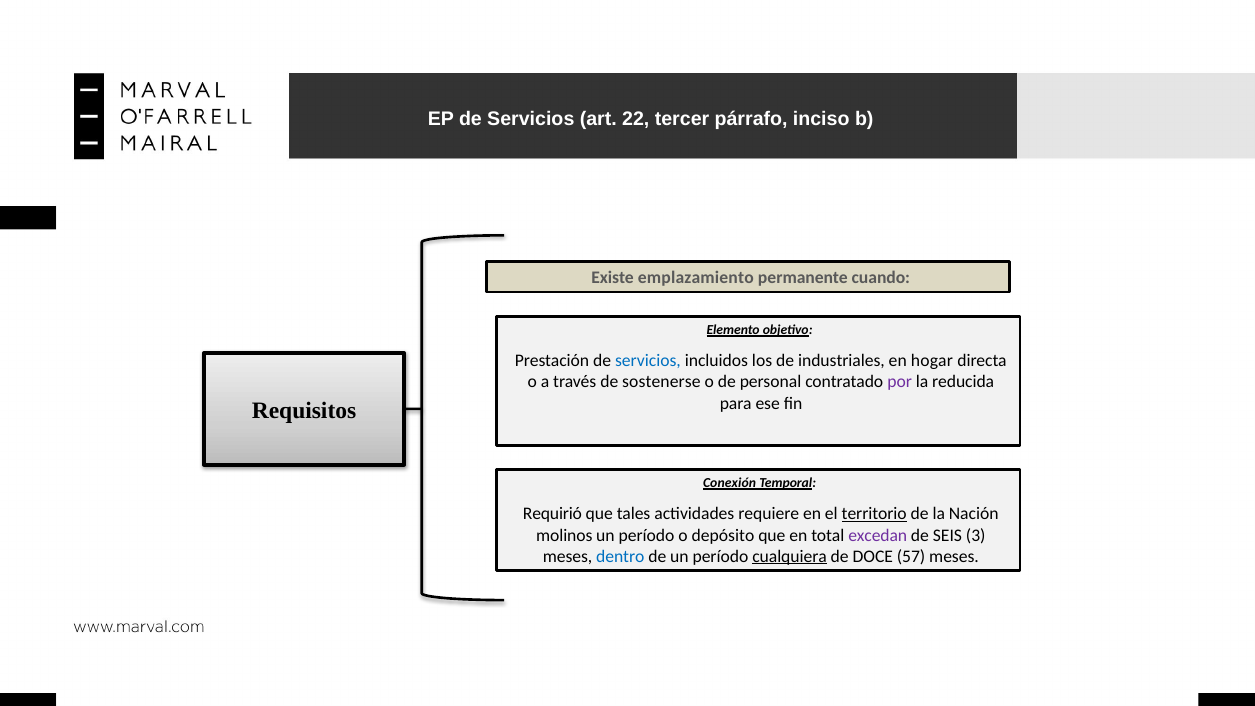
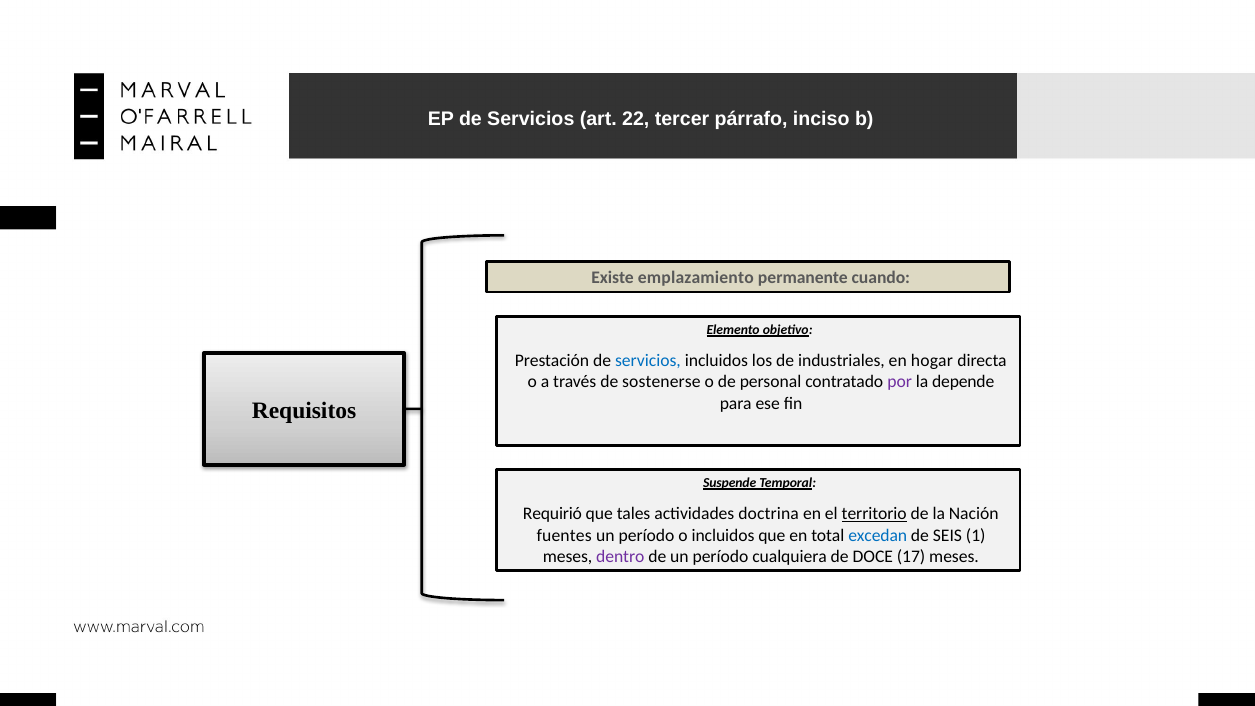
reducida: reducida -> depende (963, 382)
Conexión: Conexión -> Suspende (730, 483)
requiere: requiere -> doctrina (769, 514)
molinos: molinos -> fuentes (564, 535)
o depósito: depósito -> incluidos (723, 535)
excedan colour: purple -> blue (878, 535)
3: 3 -> 1 (976, 535)
dentro colour: blue -> purple (620, 556)
cualquiera underline: present -> none (790, 556)
57: 57 -> 17 (911, 556)
